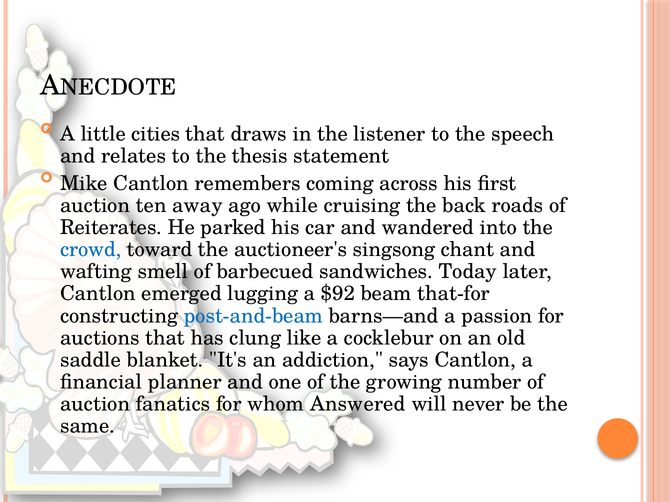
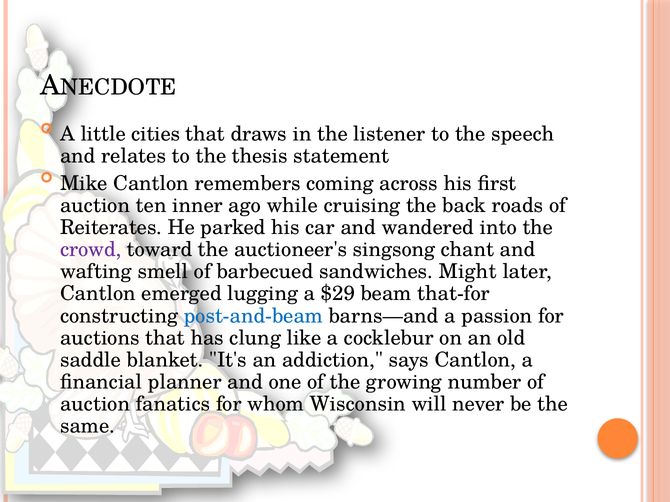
away: away -> inner (197, 206)
crowd colour: blue -> purple (91, 250)
Today: Today -> Might (468, 272)
$92: $92 -> $29 (338, 294)
Answered: Answered -> Wisconsin (358, 405)
